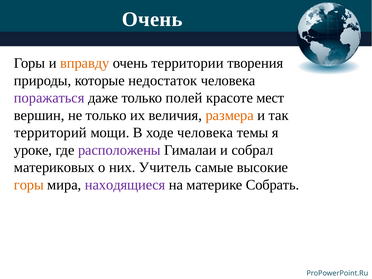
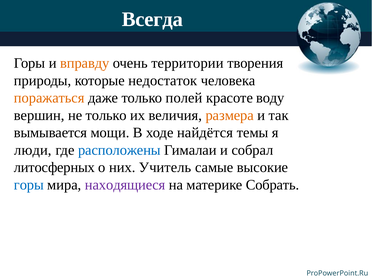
Очень: Очень -> Всегда (152, 19)
поражаться colour: purple -> orange (49, 98)
мест: мест -> воду (270, 98)
территорий: территорий -> вымывается (51, 133)
ходе человека: человека -> найдётся (205, 133)
уроке: уроке -> люди (33, 150)
расположены colour: purple -> blue (119, 150)
материковых: материковых -> литосферных (54, 167)
горы colour: orange -> blue (29, 185)
